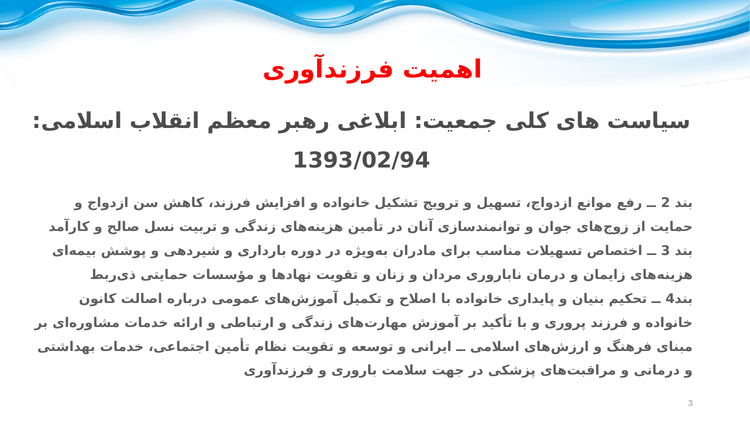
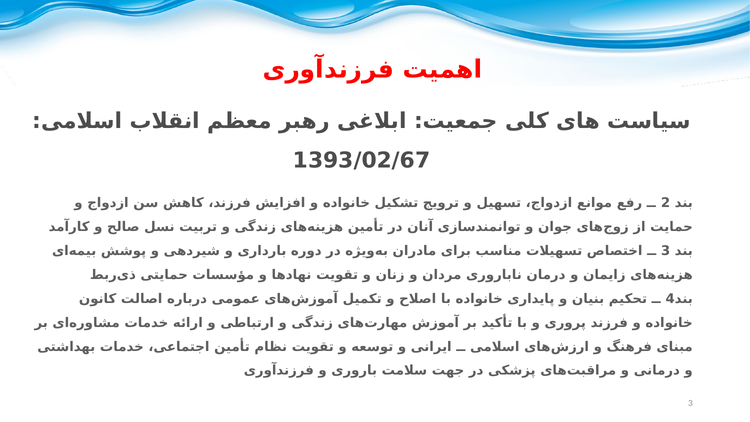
1393/02/94: 1393/02/94 -> 1393/02/67 (362, 160)
